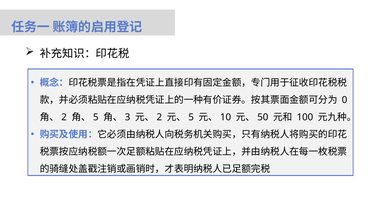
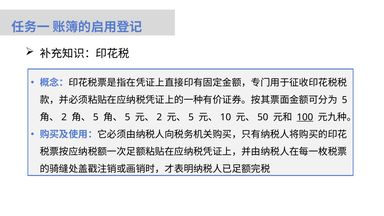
0: 0 -> 5 (345, 100)
3: 3 -> 5 (128, 117)
100 underline: none -> present (305, 117)
